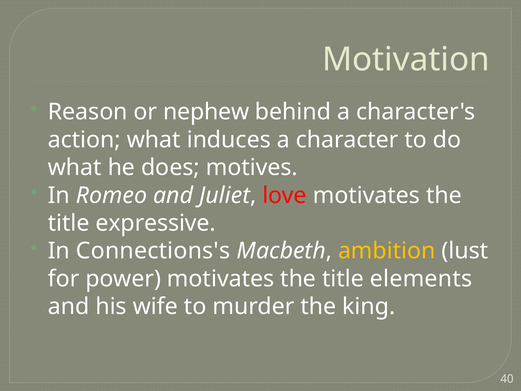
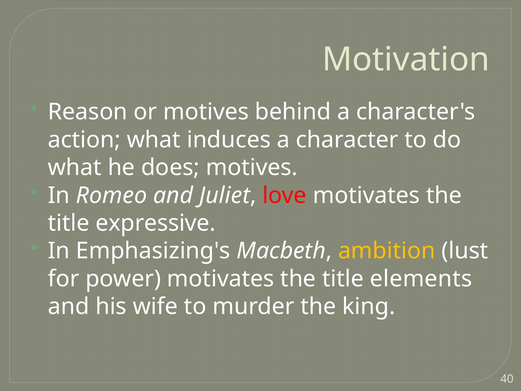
or nephew: nephew -> motives (206, 112)
Connections's: Connections's -> Emphasizing's (153, 251)
